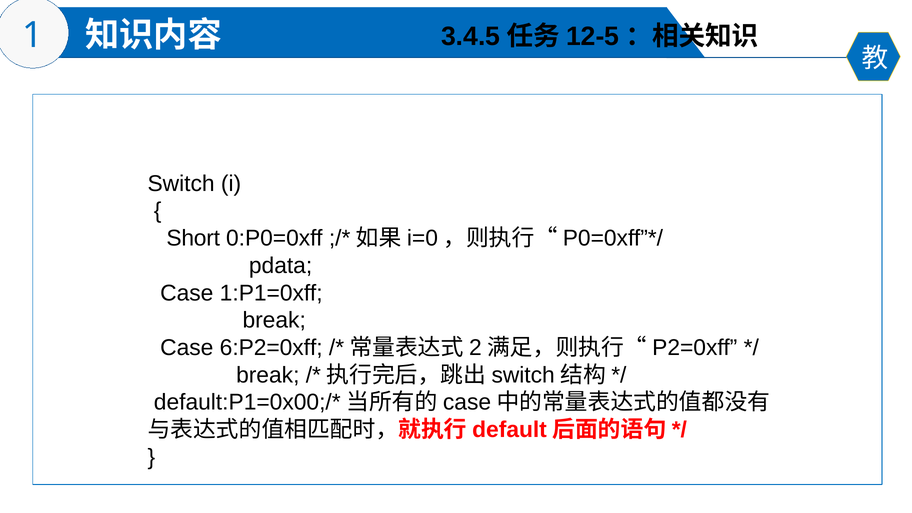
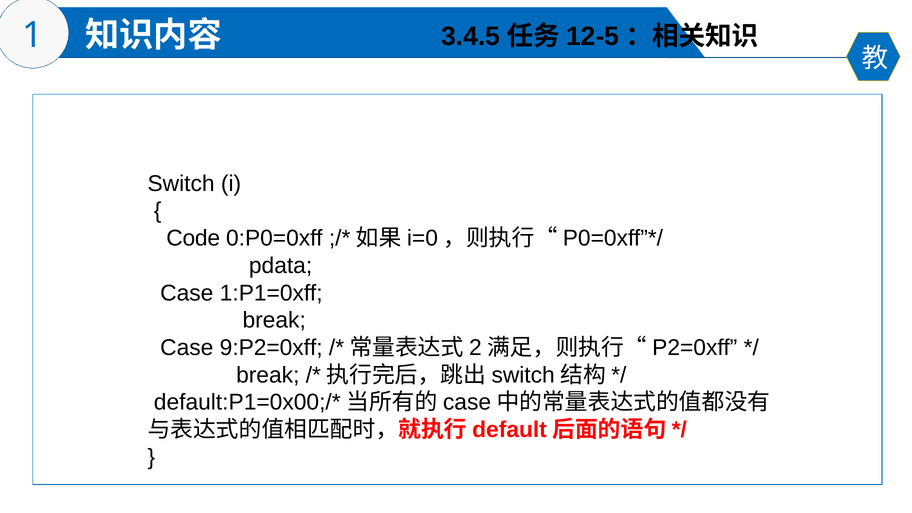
Short: Short -> Code (193, 238)
6:P2=0xff: 6:P2=0xff -> 9:P2=0xff (271, 348)
